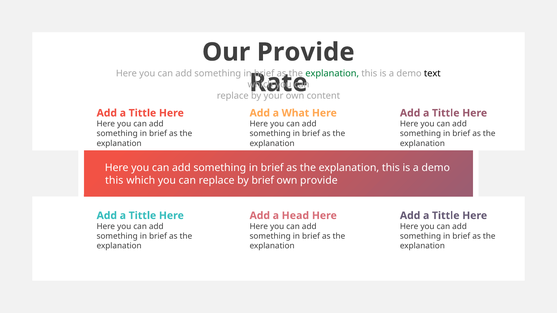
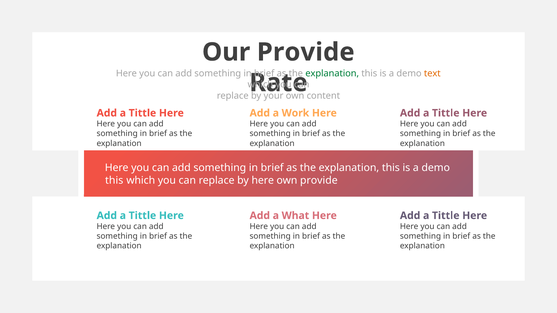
text colour: black -> orange (432, 73)
What: What -> Work (295, 113)
by brief: brief -> here (263, 180)
Head: Head -> What (295, 216)
